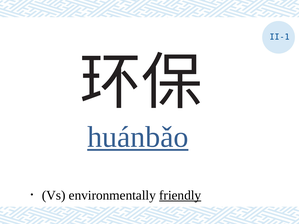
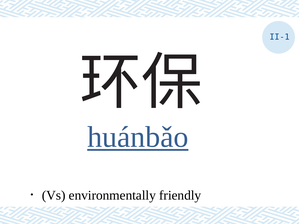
friendly underline: present -> none (180, 195)
